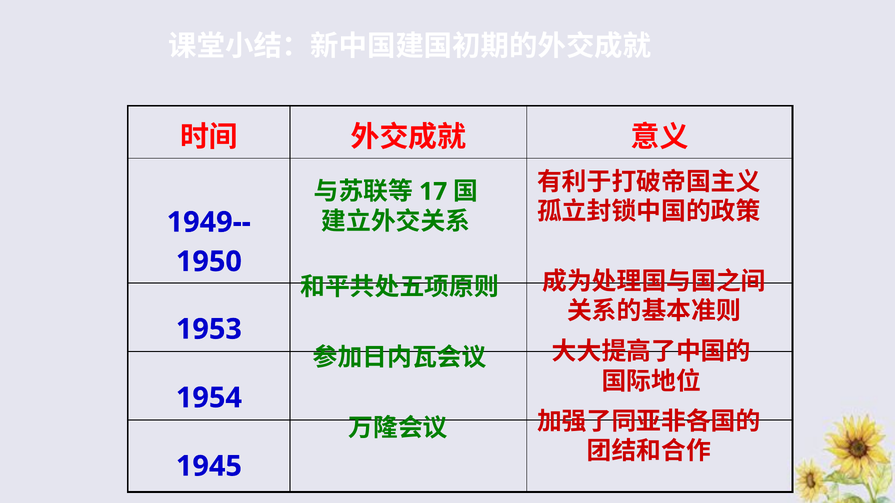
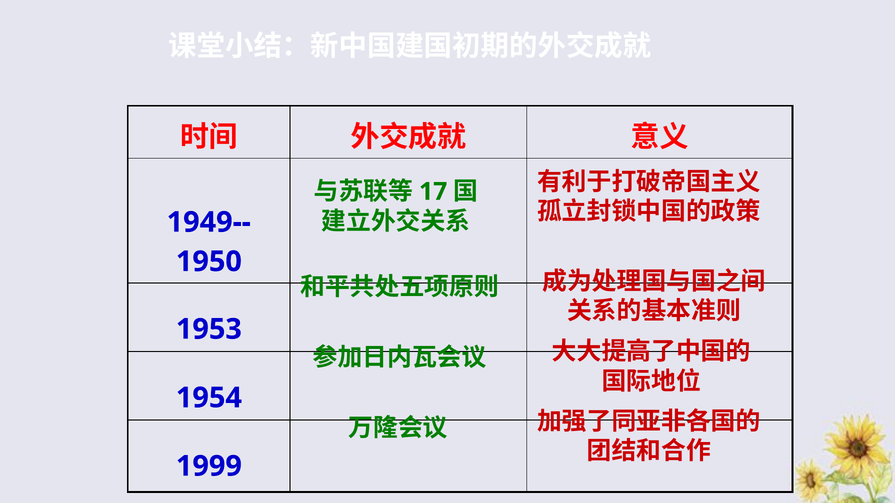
1945: 1945 -> 1999 (209, 467)
